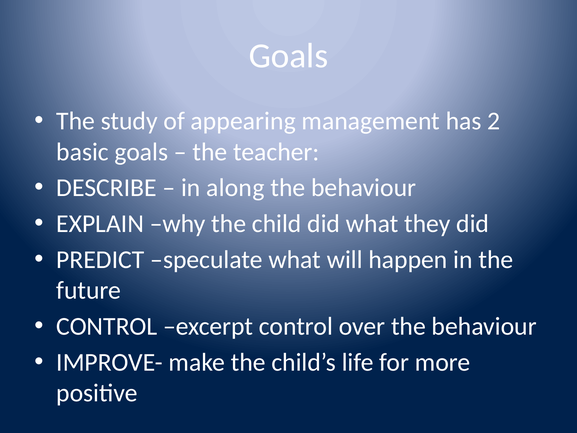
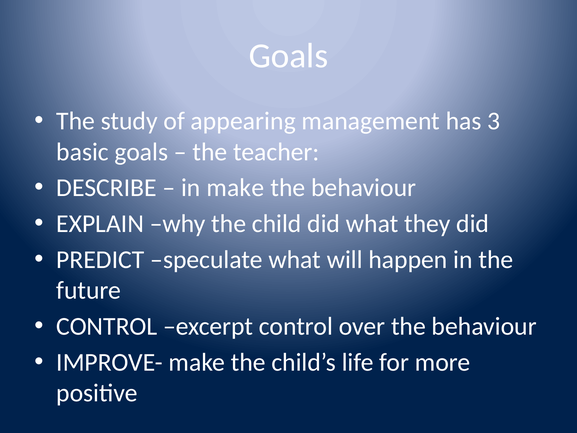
2: 2 -> 3 (494, 121)
in along: along -> make (235, 188)
